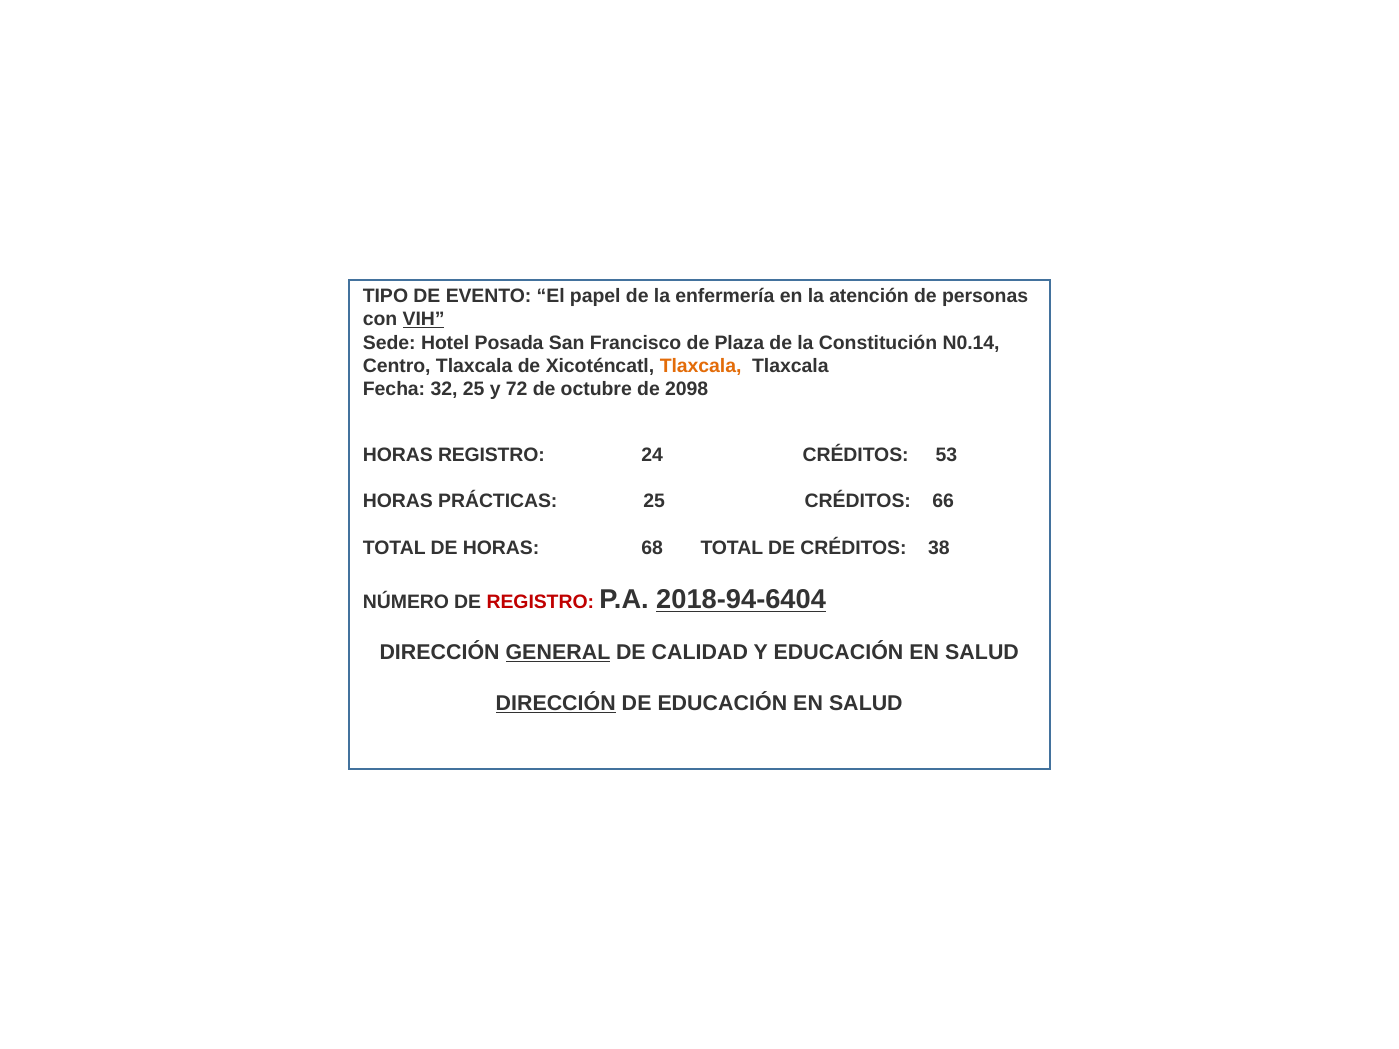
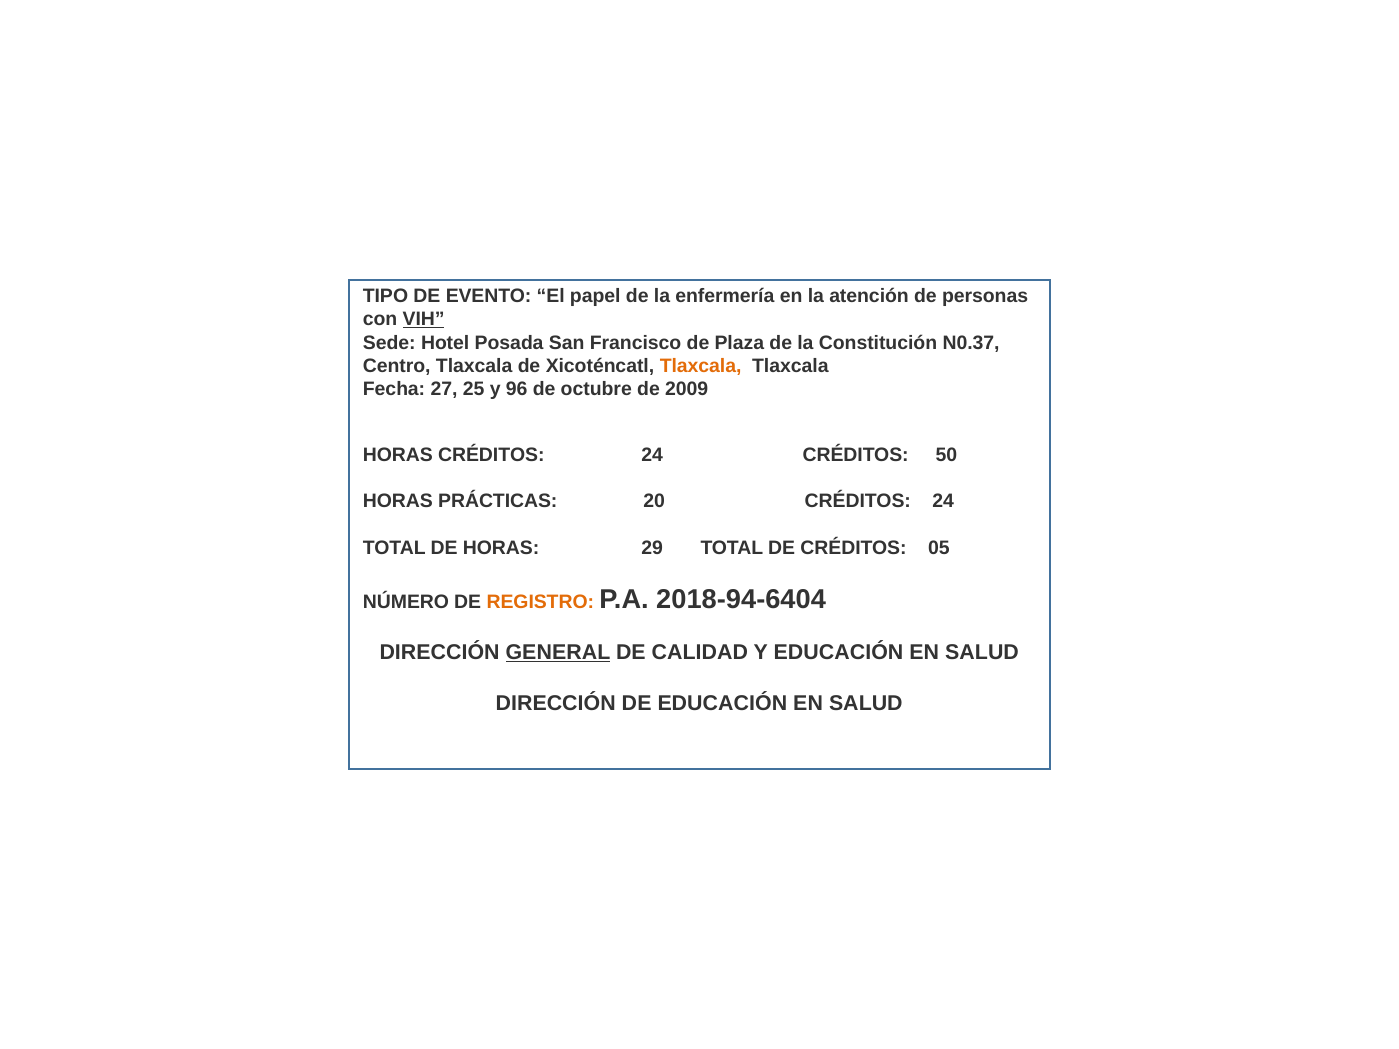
N0.14: N0.14 -> N0.37 (971, 343)
32: 32 -> 27 (444, 389)
72: 72 -> 96 (517, 389)
2098: 2098 -> 2009 (687, 389)
HORAS REGISTRO: REGISTRO -> CRÉDITOS (491, 455)
53: 53 -> 50 (946, 455)
PRÁCTICAS 25: 25 -> 20 (654, 501)
66: 66 -> 24 (943, 501)
68: 68 -> 29 (652, 548)
38: 38 -> 05 (939, 548)
REGISTRO colour: red -> orange (540, 603)
2018-94-6404 underline: present -> none (741, 600)
DIRECCIÓN underline: present -> none (556, 703)
